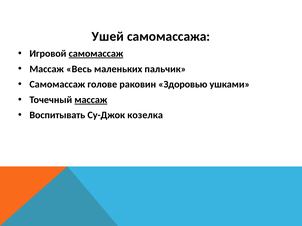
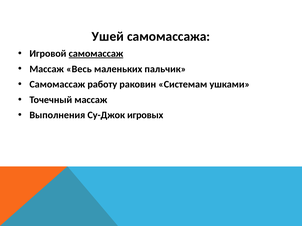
голове: голове -> работу (102, 85)
Здоровью: Здоровью -> Системам (183, 85)
массаж underline: present -> none (91, 100)
Воспитывать: Воспитывать -> Выполнения (57, 115)
козелка: козелка -> игровых (145, 115)
